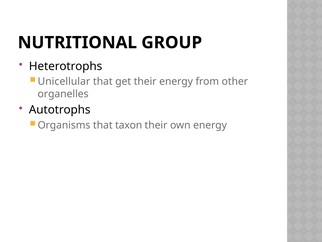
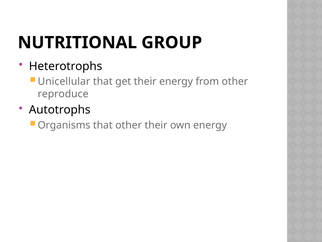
organelles: organelles -> reproduce (63, 94)
that taxon: taxon -> other (129, 125)
